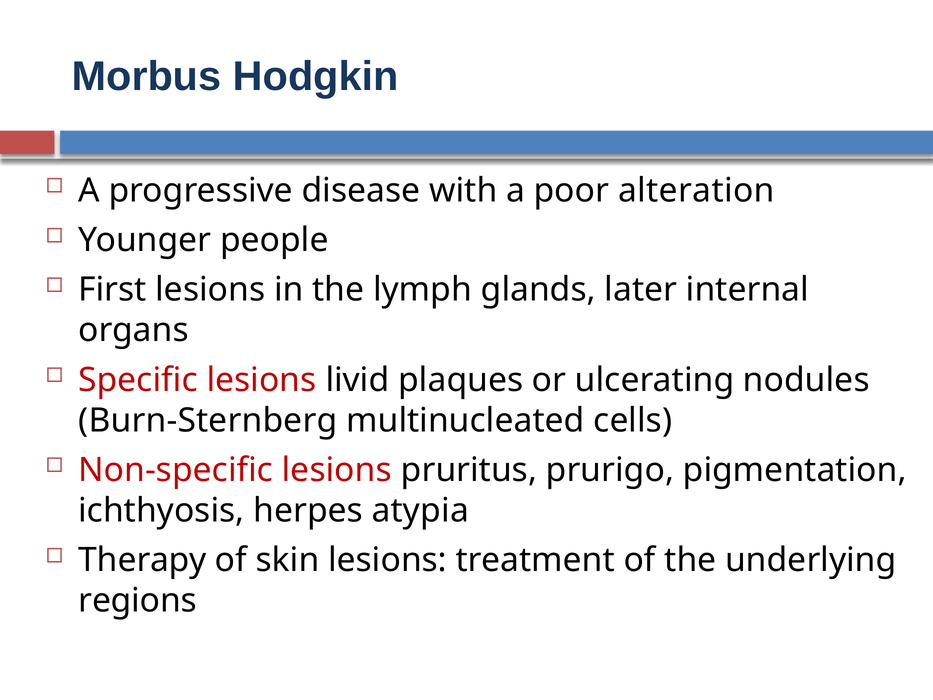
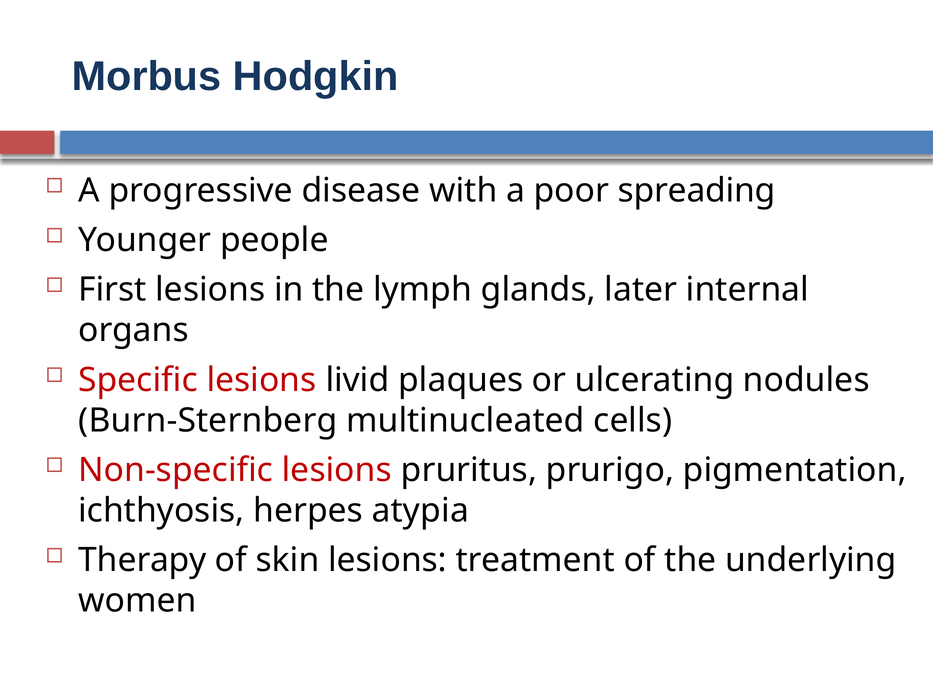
alteration: alteration -> spreading (697, 191)
regions: regions -> women (138, 601)
